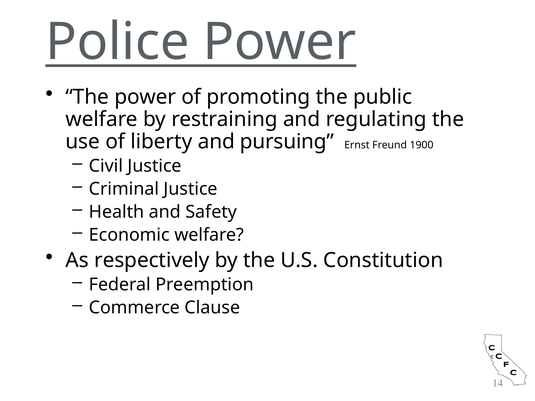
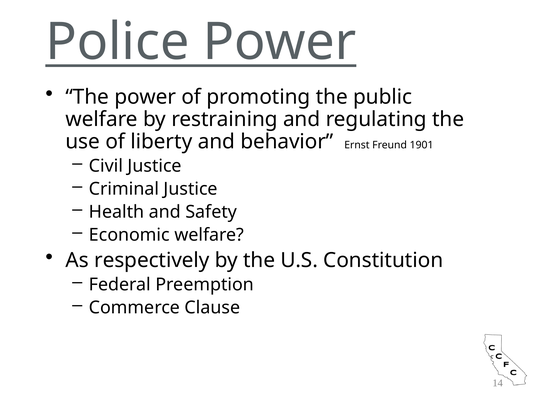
pursuing: pursuing -> behavior (287, 142)
1900: 1900 -> 1901 (422, 145)
